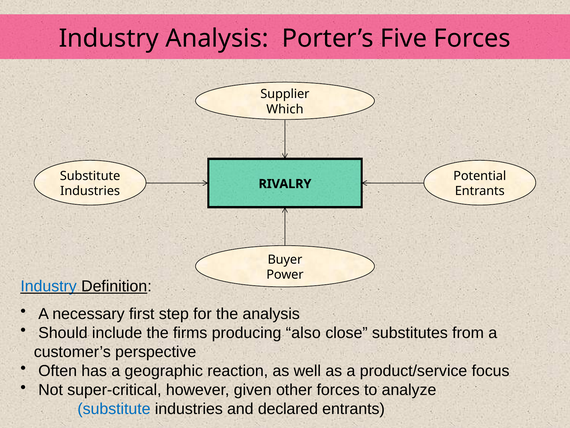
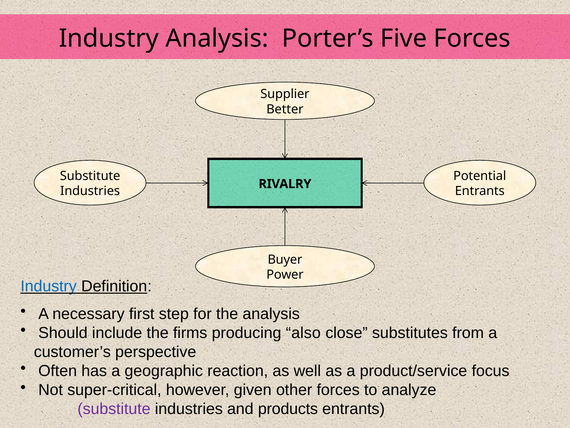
Which: Which -> Better (285, 109)
substitute colour: blue -> purple (114, 409)
declared: declared -> products (288, 409)
